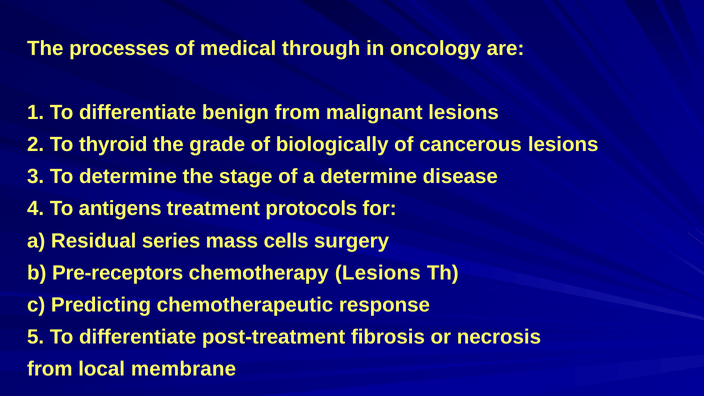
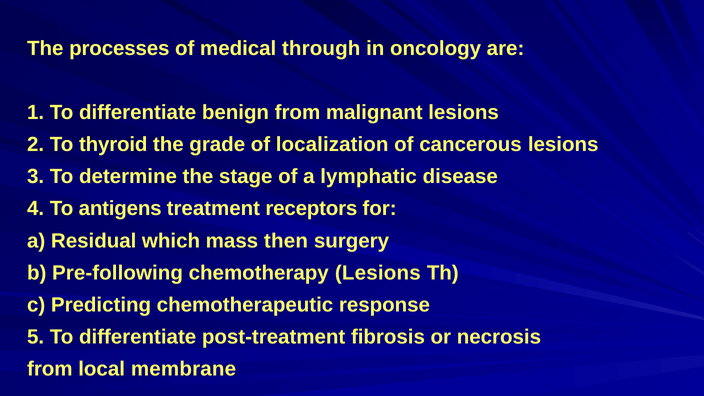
biologically: biologically -> localization (332, 145)
a determine: determine -> lymphatic (369, 177)
protocols: protocols -> receptors (311, 209)
series: series -> which (171, 241)
cells: cells -> then (286, 241)
Pre-receptors: Pre-receptors -> Pre-following (118, 273)
